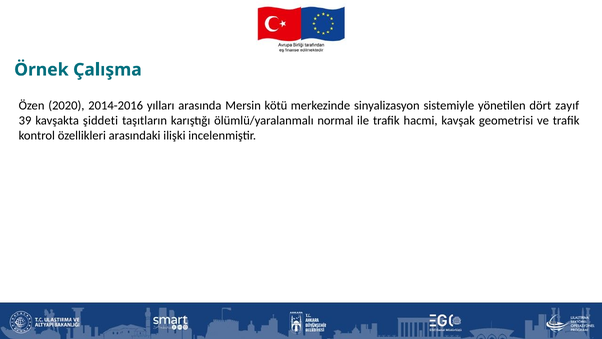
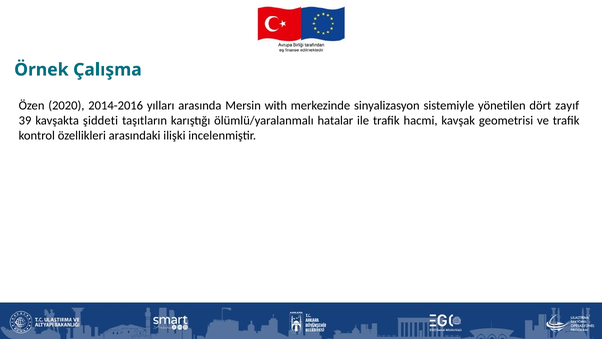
kötü: kötü -> with (276, 105)
normal: normal -> hatalar (335, 120)
